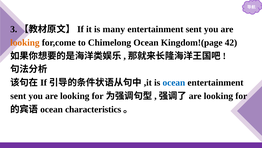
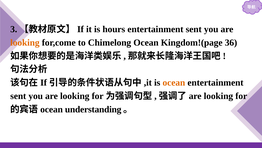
many: many -> hours (114, 29)
42: 42 -> 36 (231, 42)
ocean colour: blue -> orange (174, 82)
characteristics: characteristics -> understanding (93, 109)
